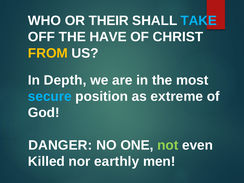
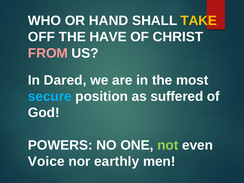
THEIR: THEIR -> HAND (109, 21)
TAKE colour: light blue -> yellow (199, 21)
FROM colour: yellow -> pink (48, 53)
Depth: Depth -> Dared (65, 80)
extreme: extreme -> suffered (177, 96)
DANGER: DANGER -> POWERS (60, 145)
Killed: Killed -> Voice (46, 161)
